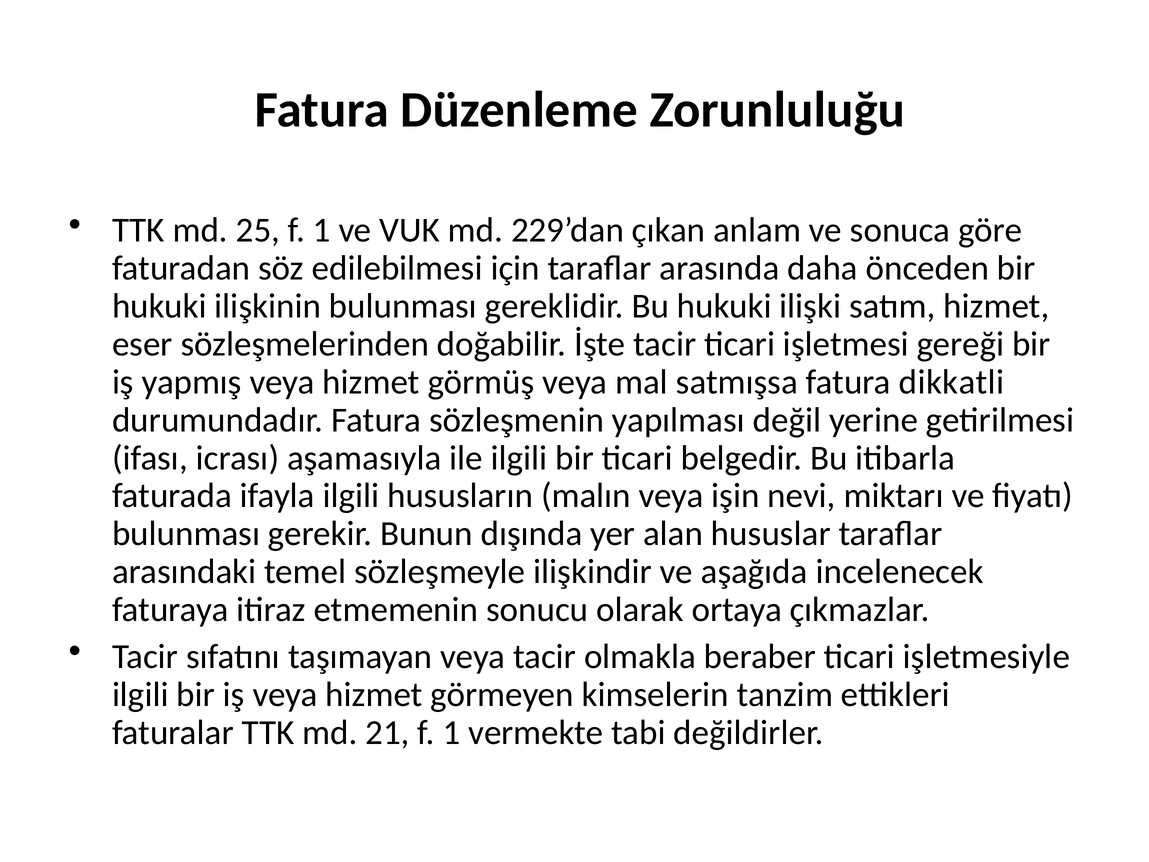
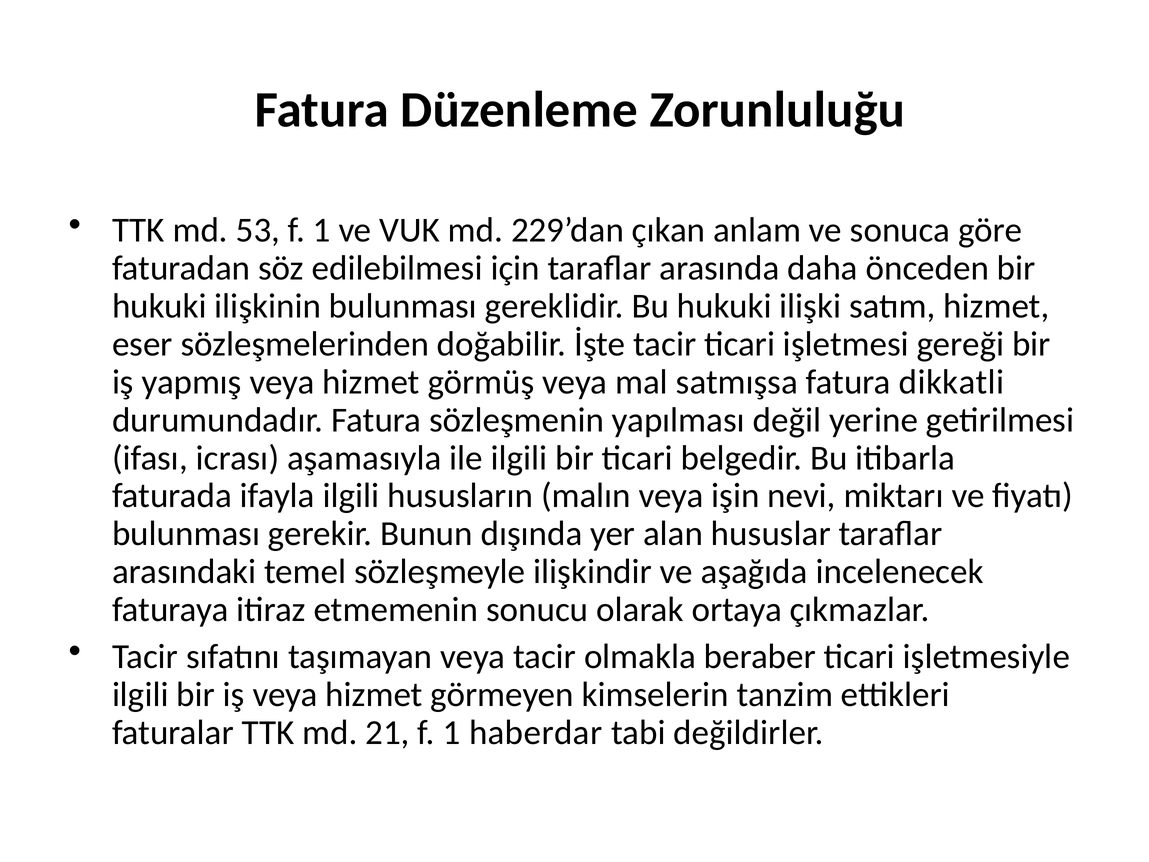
25: 25 -> 53 (258, 230)
vermekte: vermekte -> haberdar (536, 732)
